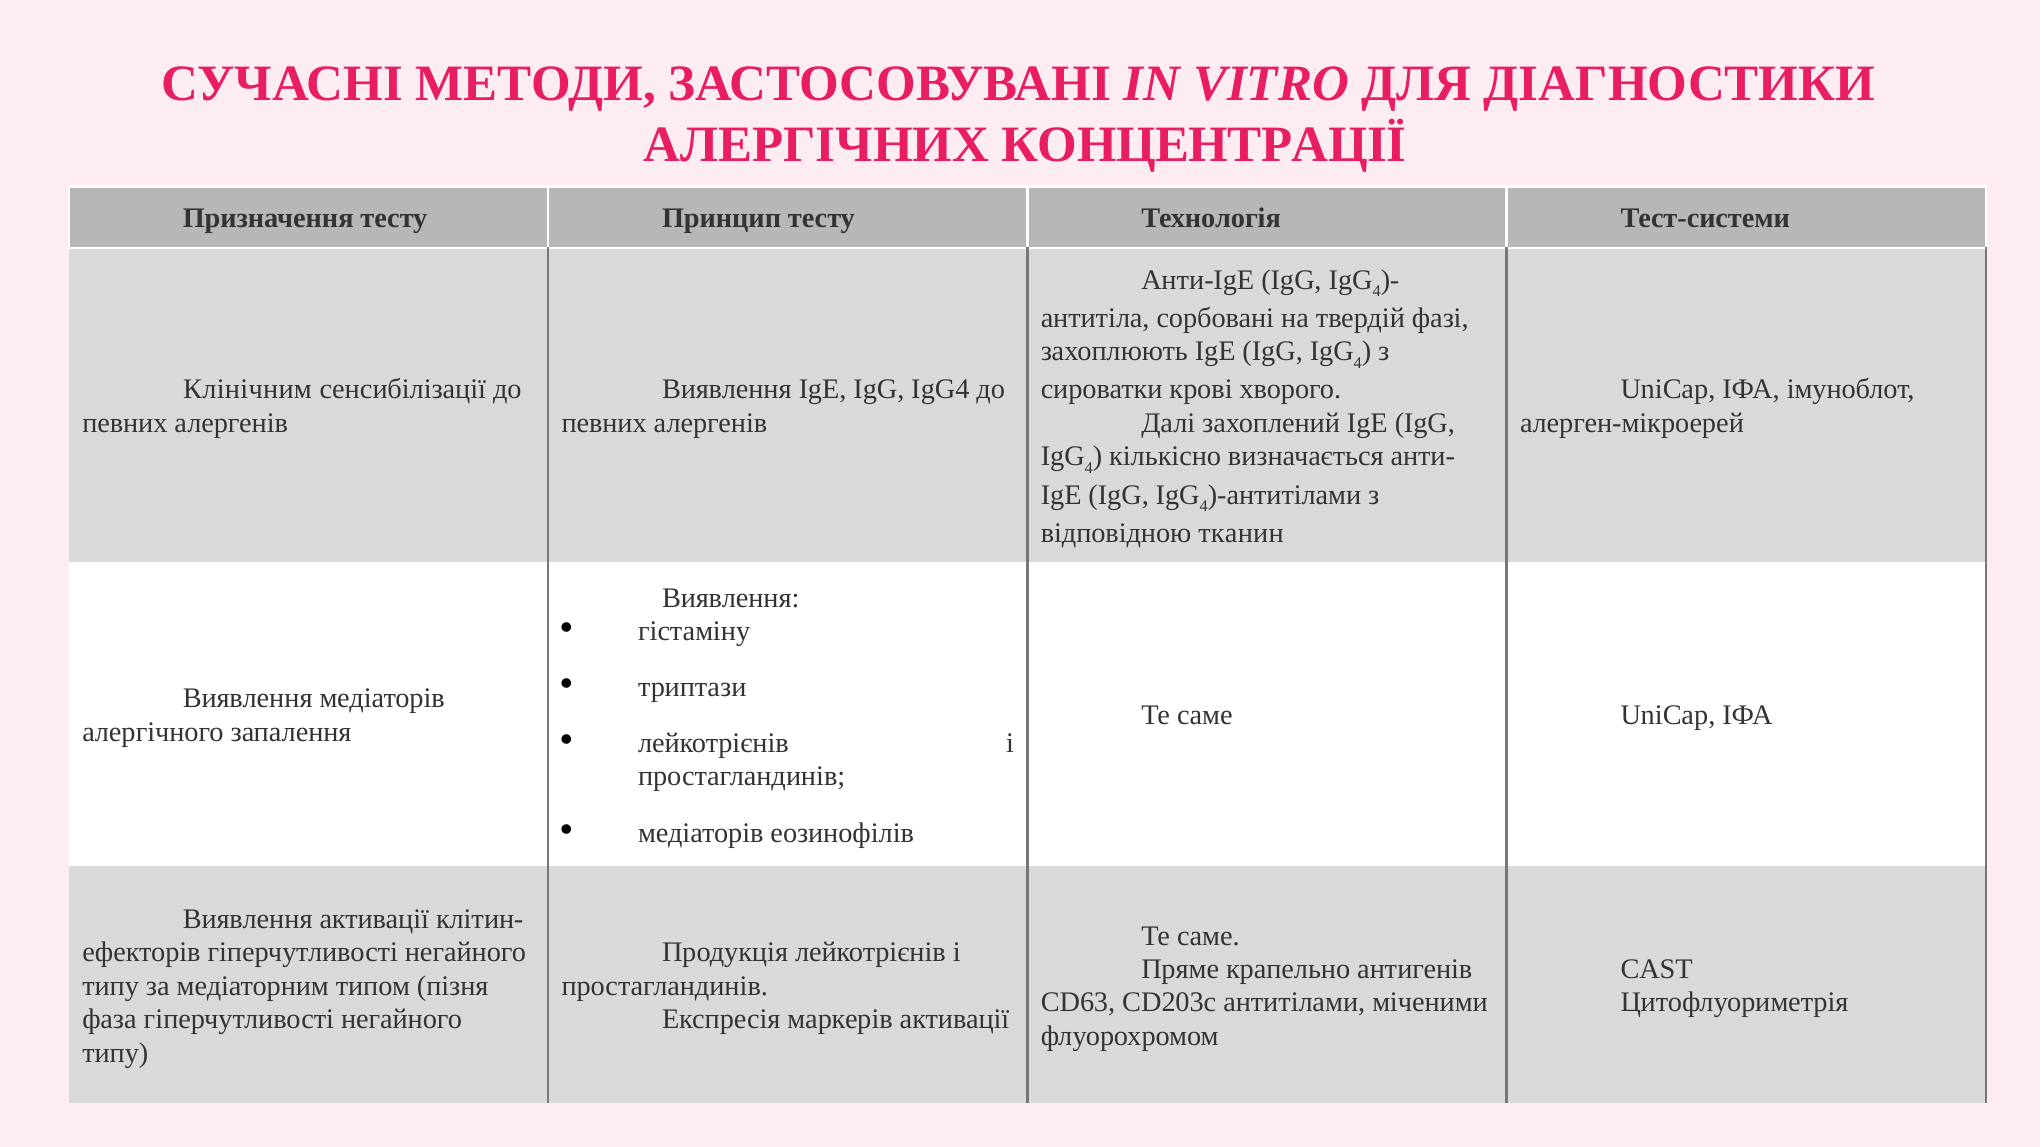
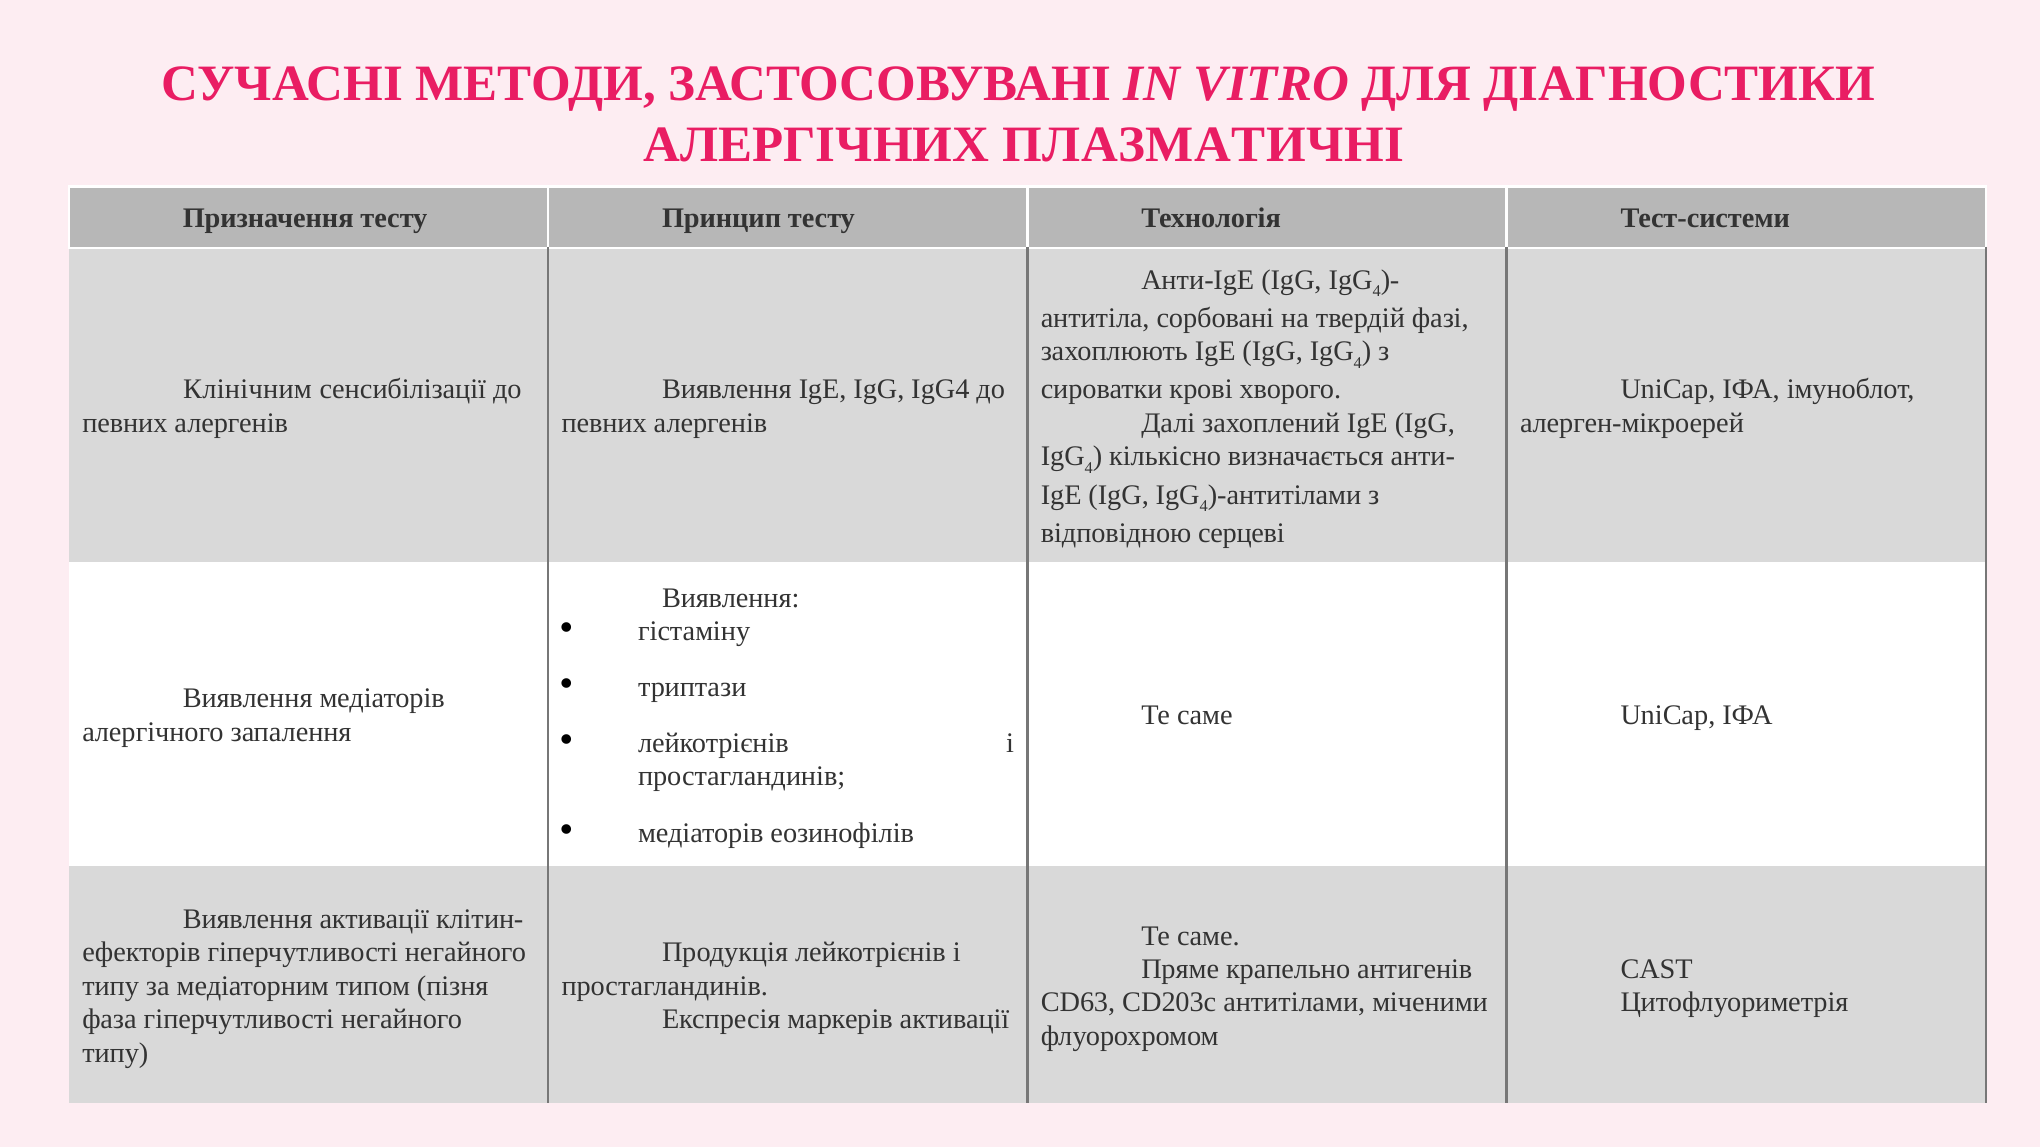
КОНЦЕНТРАЦІЇ: КОНЦЕНТРАЦІЇ -> ПЛАЗМАТИЧНІ (1203, 145)
тканин: тканин -> серцеві (1241, 533)
